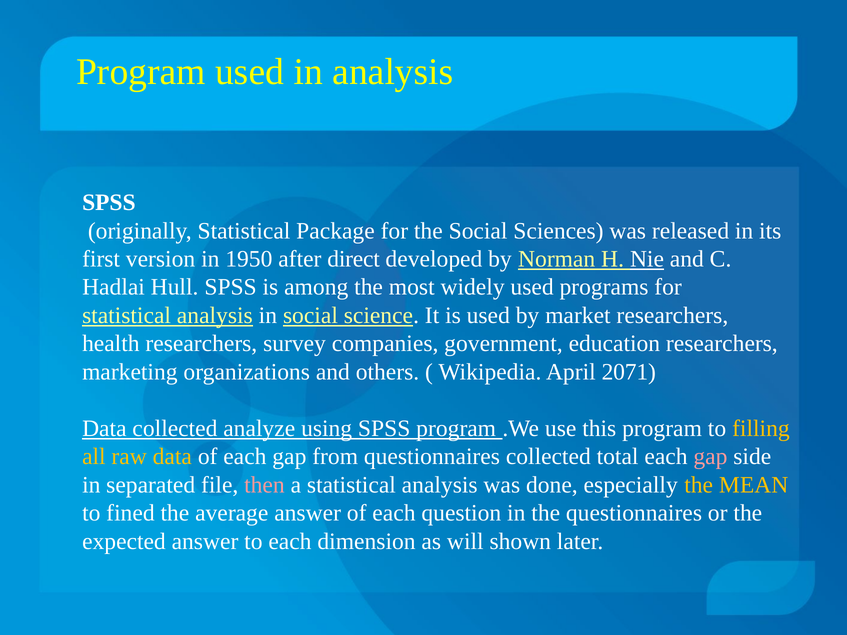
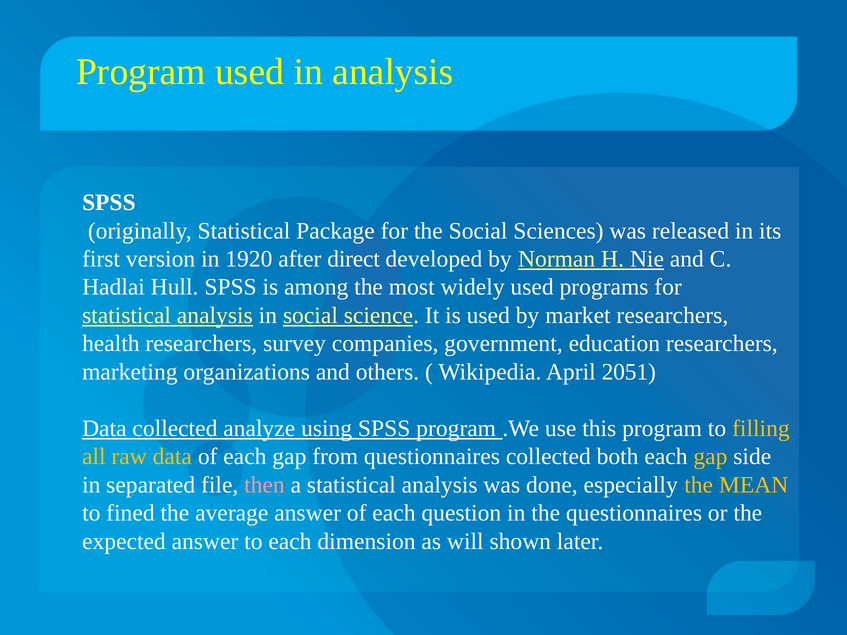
1950: 1950 -> 1920 (249, 259)
2071: 2071 -> 2051 (629, 372)
total: total -> both (618, 457)
gap colour: pink -> yellow (710, 457)
